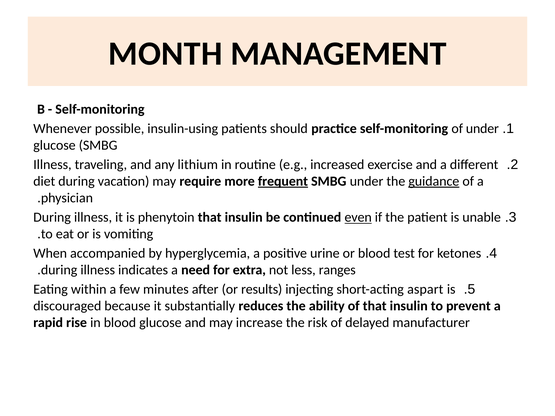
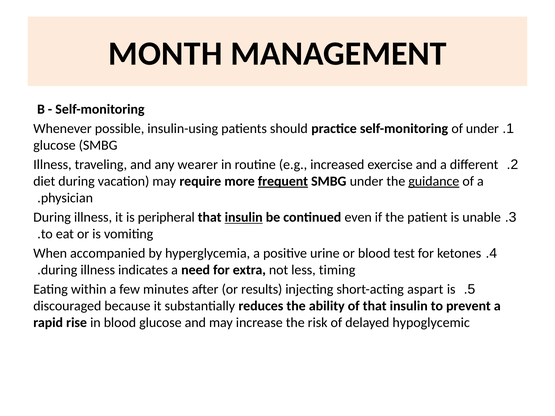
lithium: lithium -> wearer (198, 165)
phenytoin: phenytoin -> peripheral (166, 217)
insulin underline: none -> present (244, 217)
even underline: present -> none (358, 217)
ranges: ranges -> timing (337, 270)
manufacturer: manufacturer -> hypoglycemic (431, 323)
